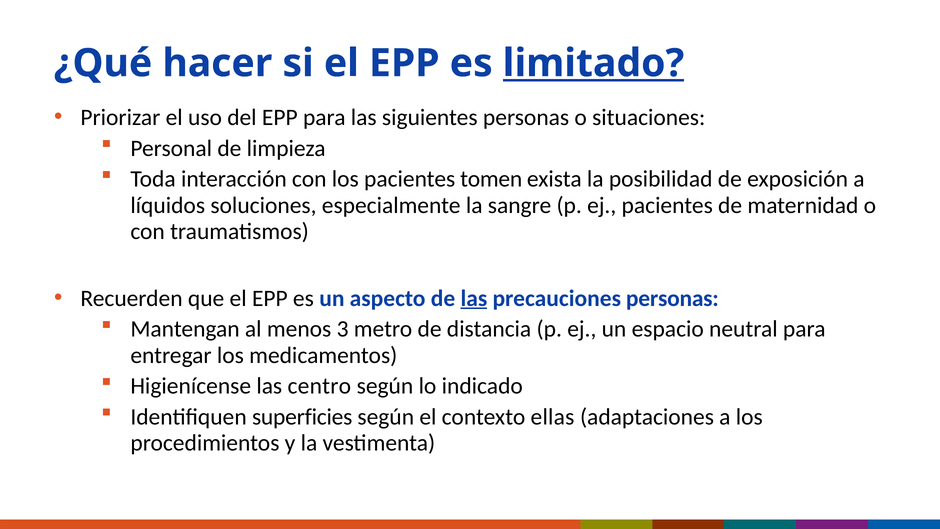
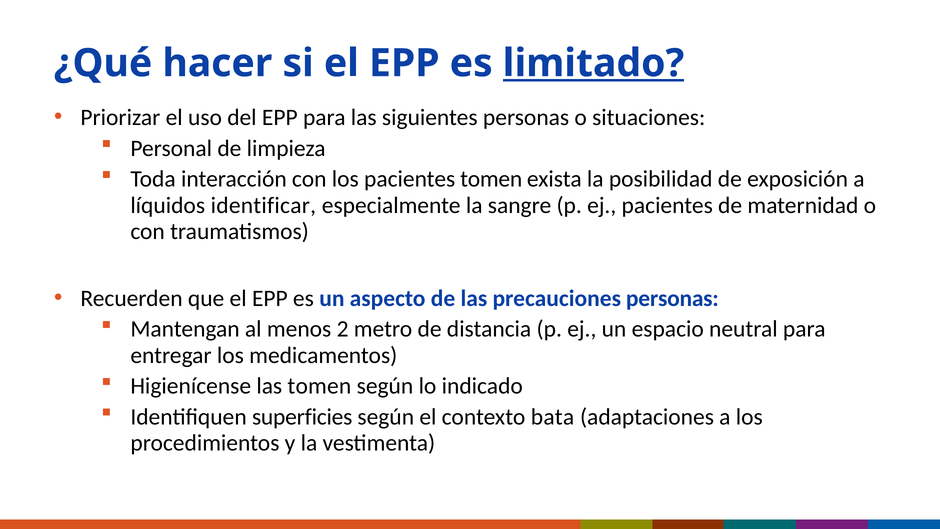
soluciones: soluciones -> identificar (263, 205)
las underline: present -> none (474, 298)
3: 3 -> 2 (343, 329)
las centro: centro -> tomen (319, 386)
ellas: ellas -> bata (553, 417)
